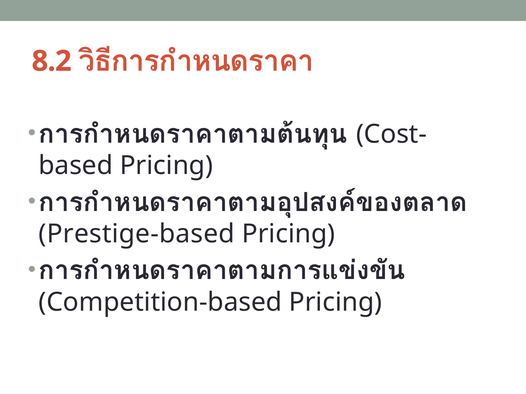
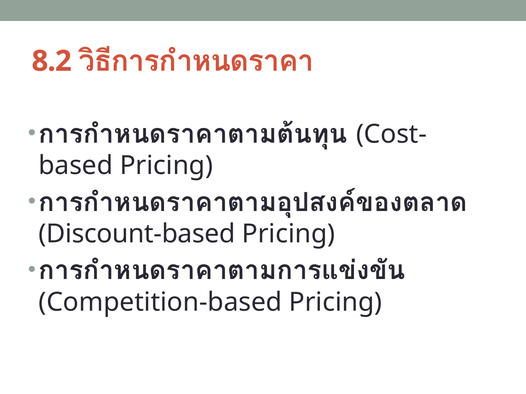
Prestige-based: Prestige-based -> Discount-based (137, 234)
